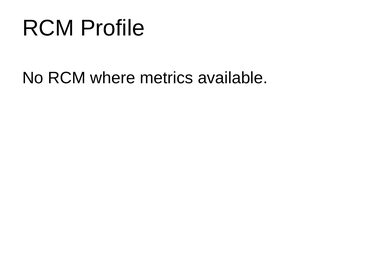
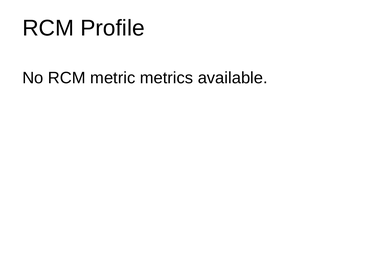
where: where -> metric (113, 78)
